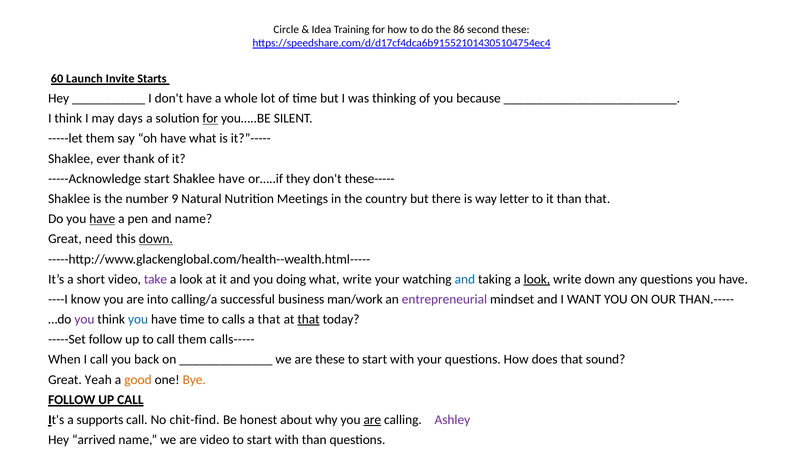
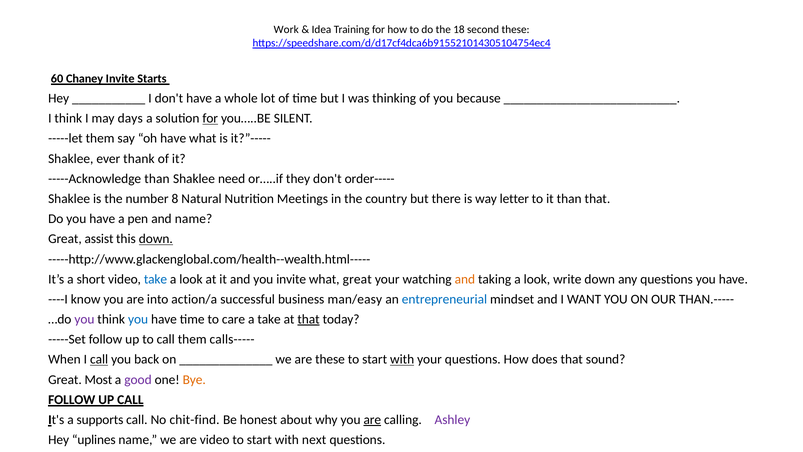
Circle: Circle -> Work (286, 30)
86: 86 -> 18 (459, 30)
Launch: Launch -> Chaney (85, 79)
-----Acknowledge start: start -> than (157, 179)
Shaklee have: have -> need (232, 179)
these-----: these----- -> order----- (370, 179)
9: 9 -> 8 (175, 199)
have underline: present -> none (102, 219)
need: need -> assist (99, 239)
take colour: purple -> blue (155, 279)
you doing: doing -> invite (291, 279)
what write: write -> great (357, 279)
and colour: blue -> orange (465, 279)
look underline: present -> none (537, 279)
calling/a: calling/a -> action/a (194, 299)
man/work: man/work -> man/easy (355, 299)
entrepreneurial colour: purple -> blue (444, 299)
calls: calls -> care (234, 319)
a that: that -> take (269, 319)
call underline: none -> present (99, 359)
with underline: none -> present (402, 359)
Yeah: Yeah -> Most (98, 379)
good colour: orange -> purple (138, 379)
arrived: arrived -> uplines (94, 440)
with than: than -> next (314, 440)
